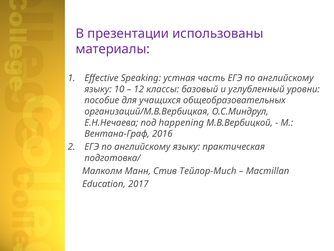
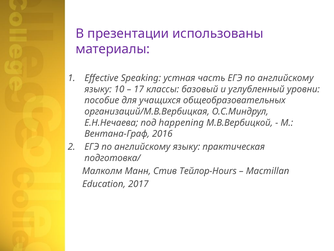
12: 12 -> 17 (139, 89)
Тейлор-Much: Тейлор-Much -> Тейлор-Hours (208, 171)
